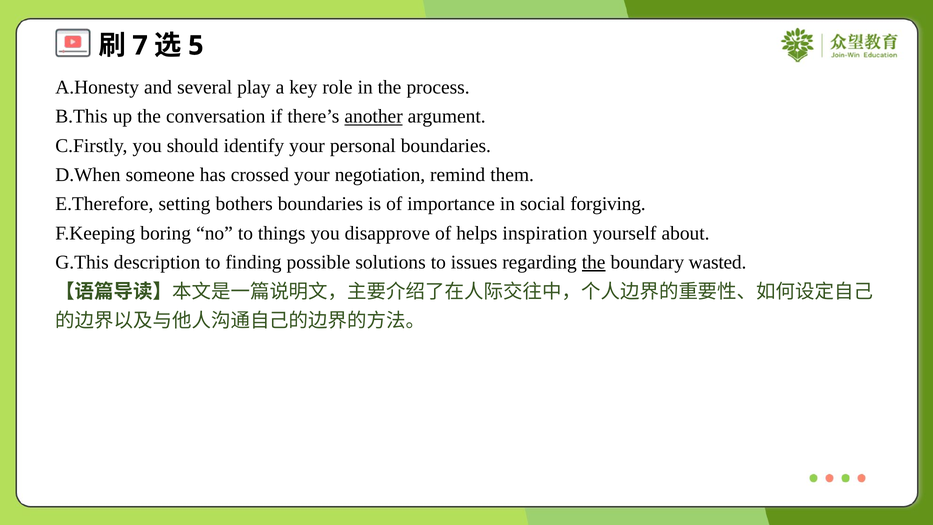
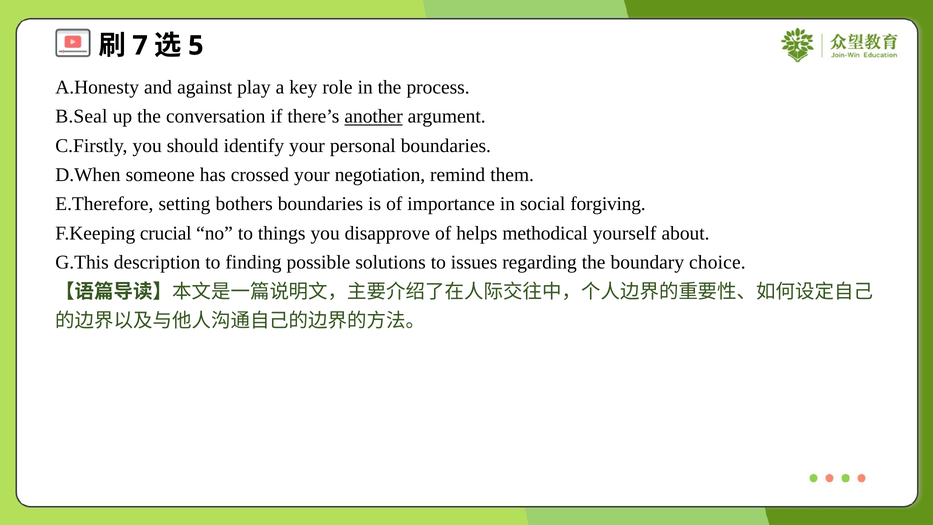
several: several -> against (205, 87)
B.This: B.This -> B.Seal (81, 117)
boring: boring -> crucial (166, 233)
inspiration: inspiration -> methodical (545, 233)
the underline: present -> none (594, 262)
wasted: wasted -> choice (717, 262)
